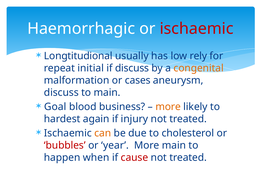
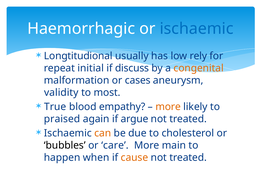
ischaemic colour: red -> blue (197, 29)
discuss: discuss -> validity (61, 92)
to main: main -> most (107, 92)
Goal: Goal -> True (55, 107)
business: business -> empathy (122, 107)
hardest: hardest -> praised (62, 119)
injury: injury -> argue (135, 119)
bubbles colour: red -> black (65, 145)
year: year -> care (115, 145)
cause colour: red -> orange (134, 157)
